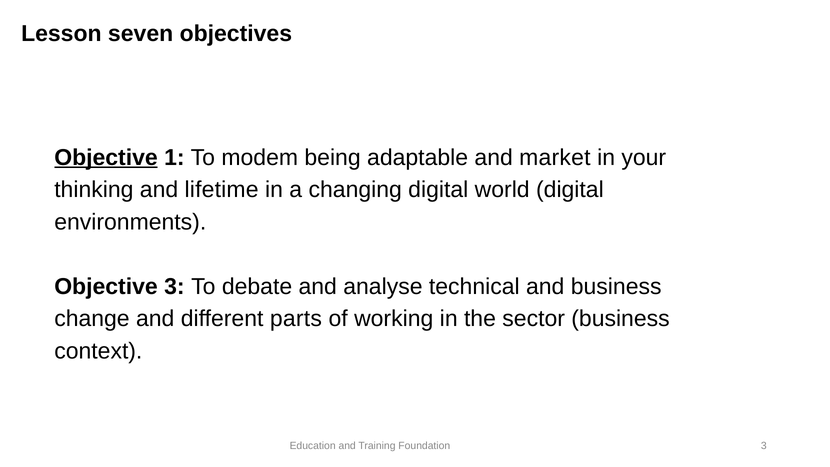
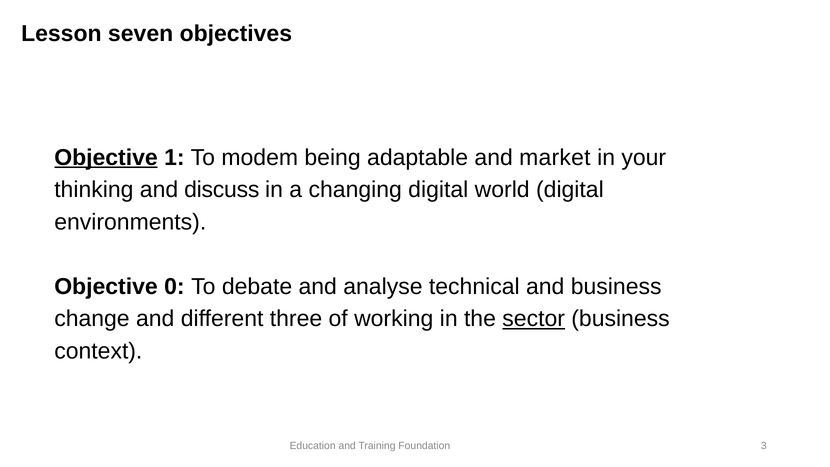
lifetime: lifetime -> discuss (222, 190)
Objective 3: 3 -> 0 (174, 287)
parts: parts -> three (296, 319)
sector underline: none -> present (534, 319)
